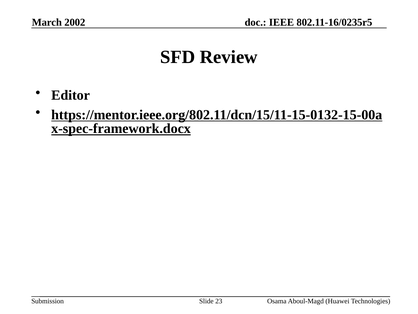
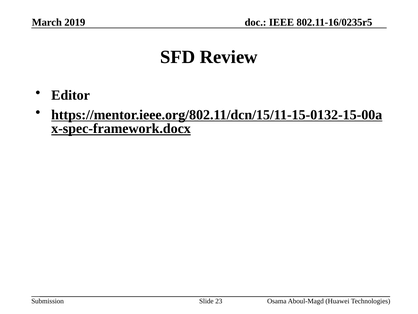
2002: 2002 -> 2019 (75, 22)
